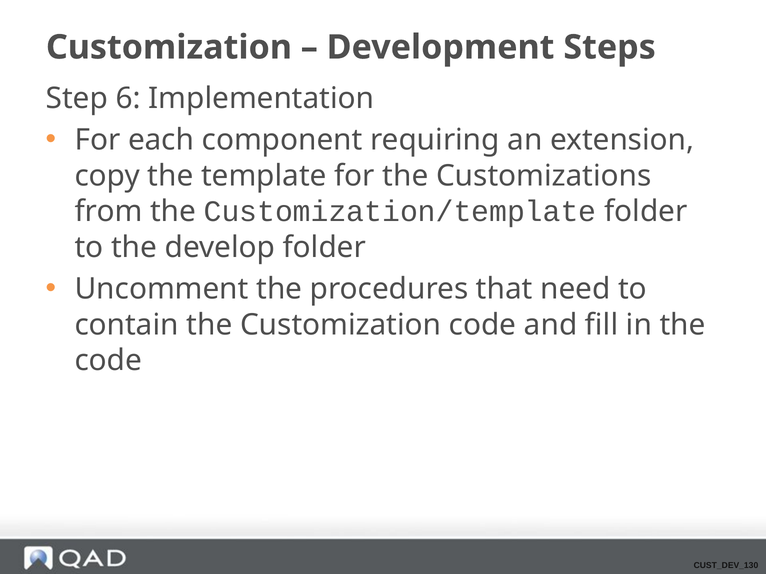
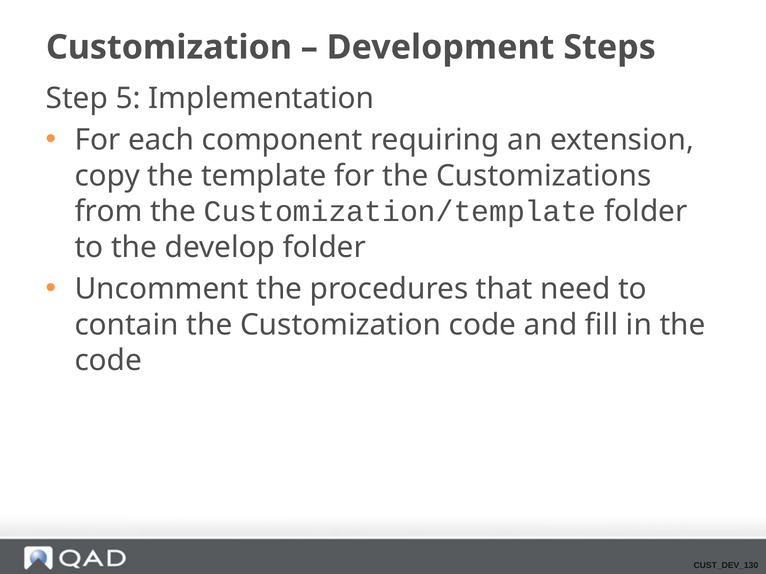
6: 6 -> 5 (128, 98)
